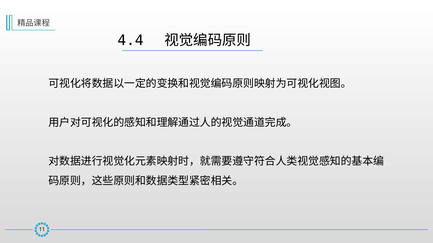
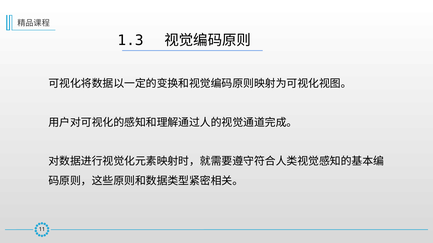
4.4: 4.4 -> 1.3 (131, 41)
